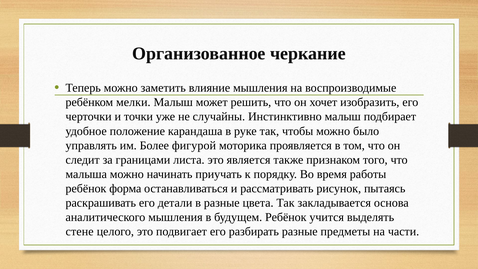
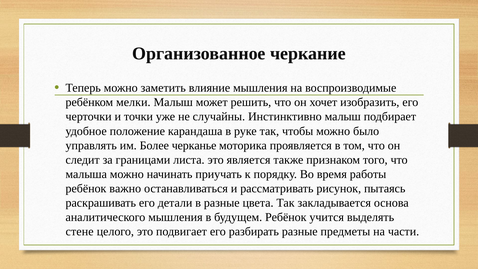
фигурой: фигурой -> черканье (194, 145)
форма: форма -> важно (125, 188)
